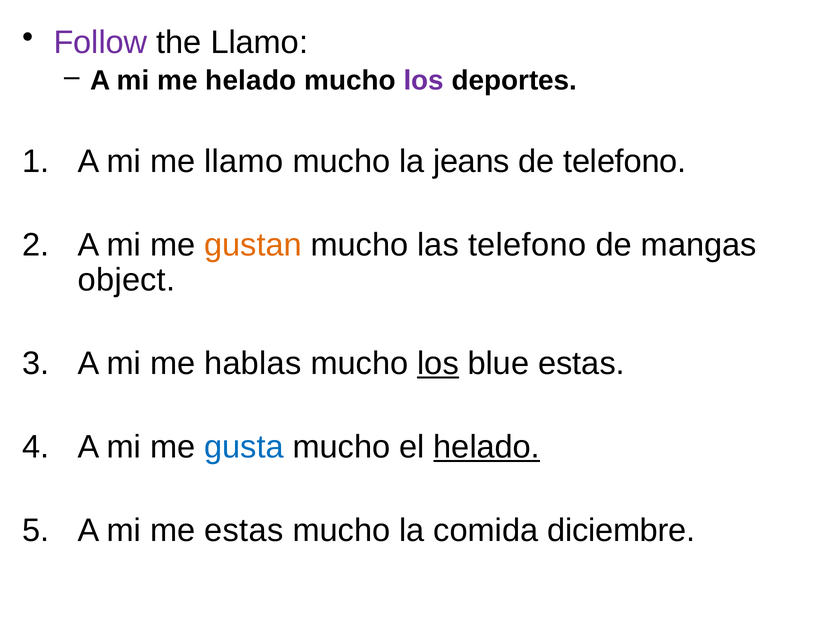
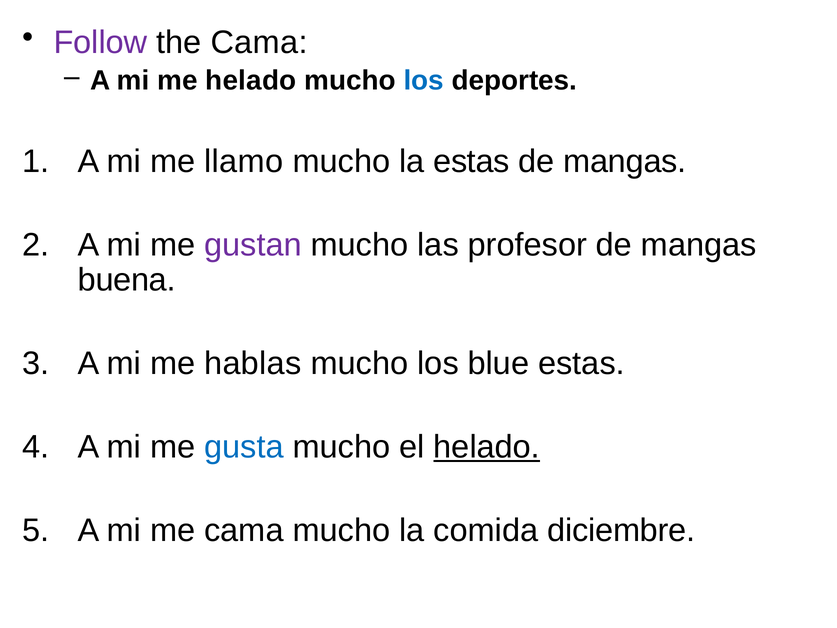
the Llamo: Llamo -> Cama (259, 42)
los colour: purple -> blue (424, 81)
la jeans: jeans -> estas (471, 162)
telefono: telefono -> mangas (625, 162)
gustan colour: orange -> purple (253, 245)
las telefono: telefono -> profesor (527, 245)
object: object -> buena (127, 280)
los underline: present -> none (438, 363)
me estas: estas -> cama (244, 530)
